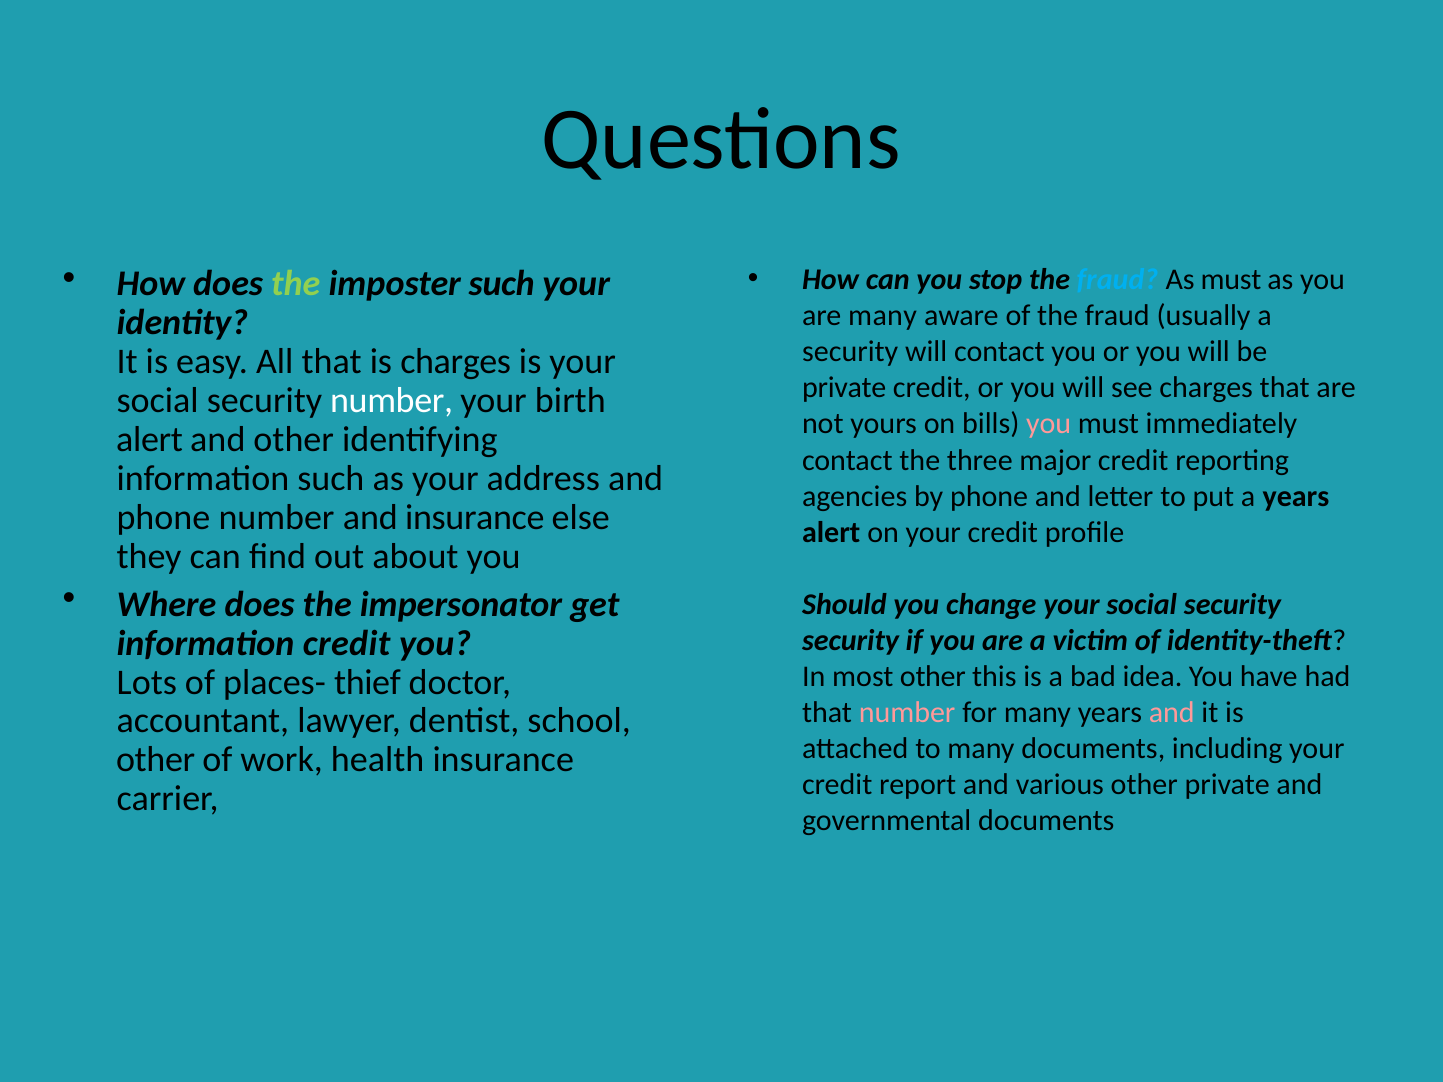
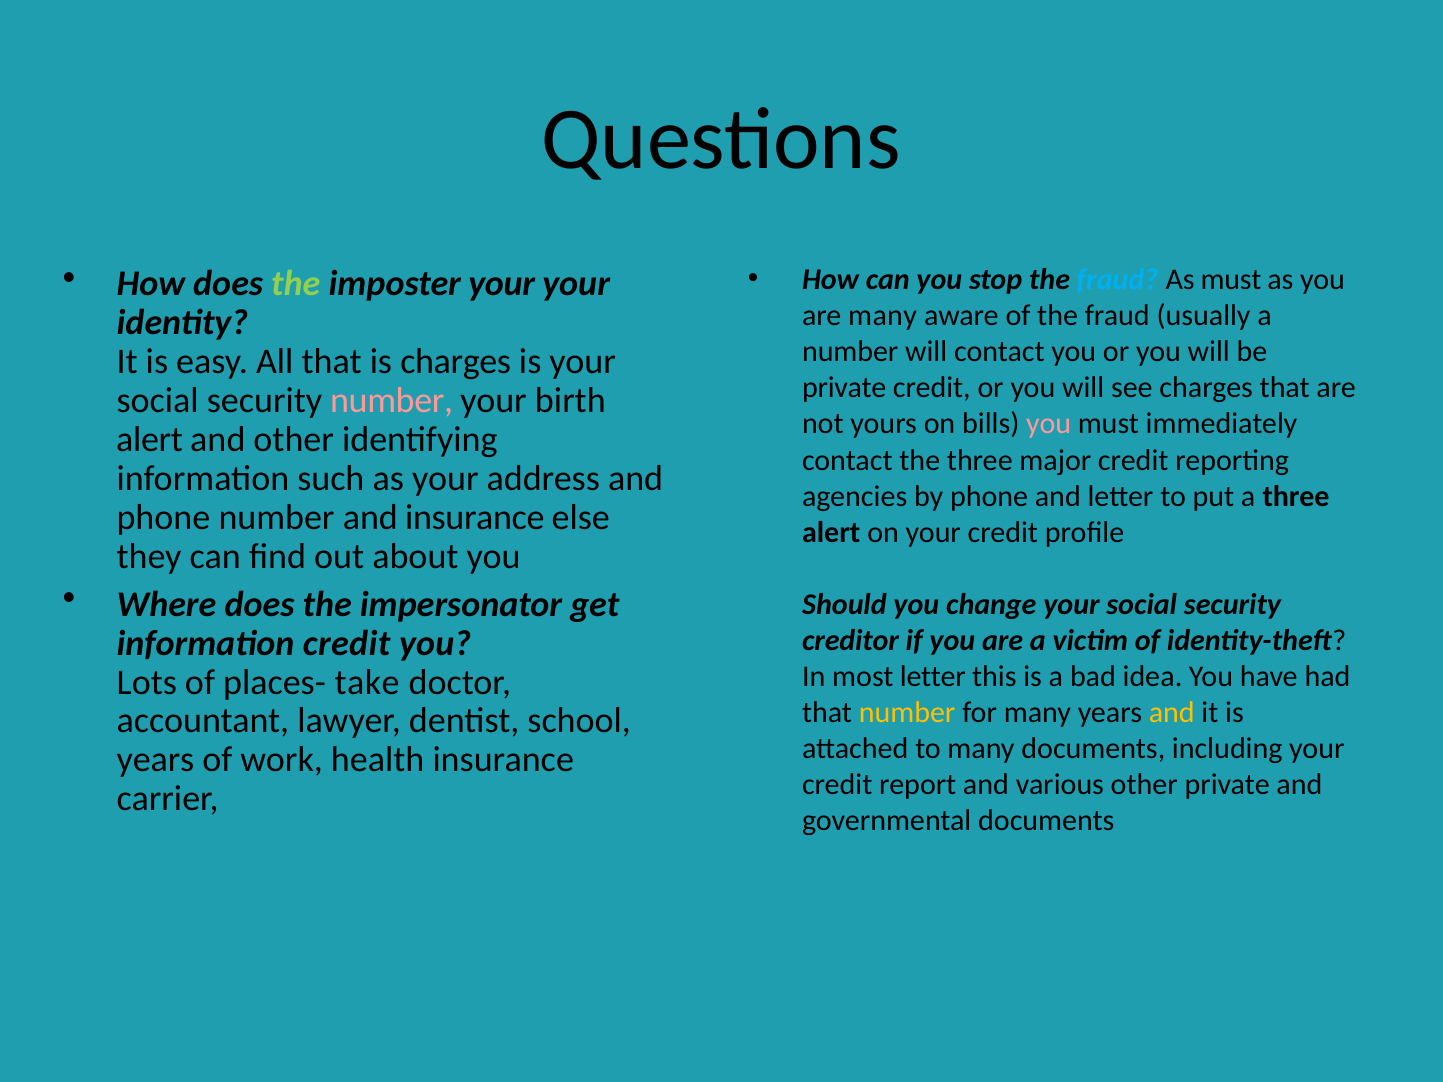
imposter such: such -> your (502, 284)
security: security -> number (850, 352)
number colour: white -> pink (392, 401)
a years: years -> three (1296, 496)
security: security -> creditor (851, 641)
most other: other -> letter (933, 677)
thief: thief -> take (367, 682)
number colour: pink -> yellow (907, 713)
and colour: pink -> yellow (1172, 713)
other: other -> years (156, 760)
